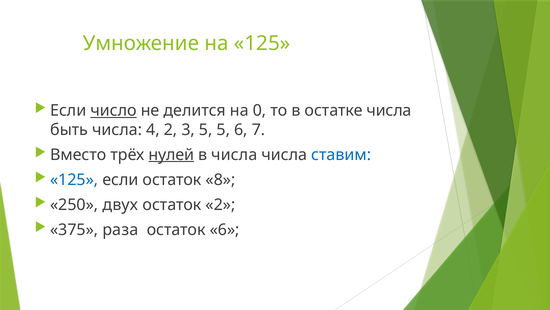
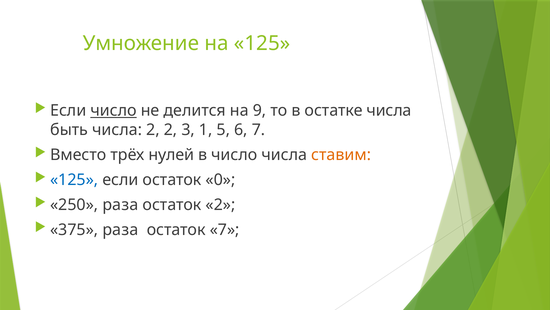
0: 0 -> 9 (260, 110)
числа 4: 4 -> 2 (153, 129)
3 5: 5 -> 1 (206, 129)
нулей underline: present -> none (171, 154)
в числа: числа -> число (234, 154)
ставим colour: blue -> orange (341, 154)
8: 8 -> 0 (221, 179)
250 двух: двух -> раза (120, 204)
остаток 6: 6 -> 7 (225, 229)
